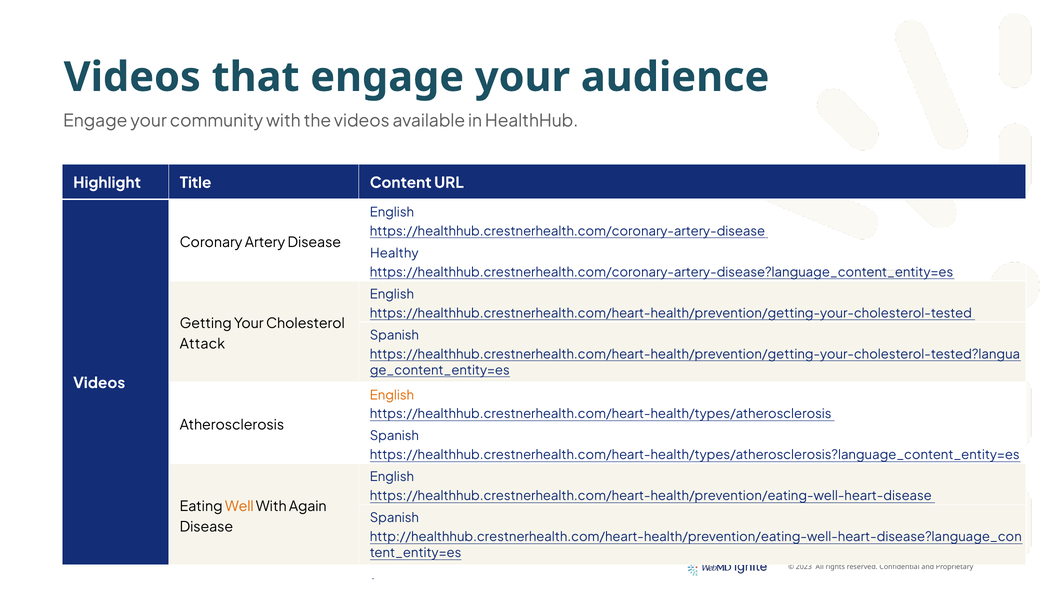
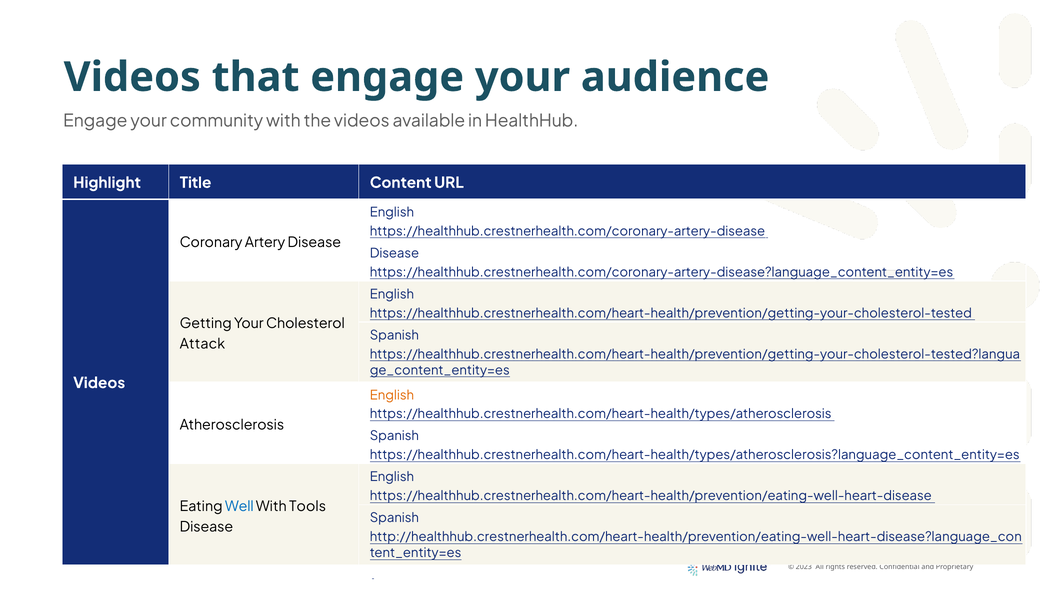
Healthy: Healthy -> Disease (394, 254)
Well colour: orange -> blue (239, 507)
Again: Again -> Tools (308, 507)
